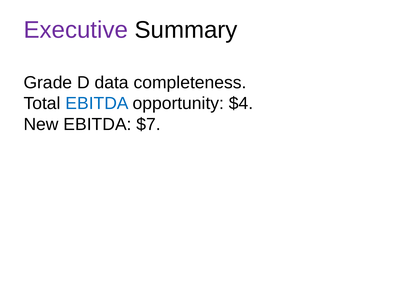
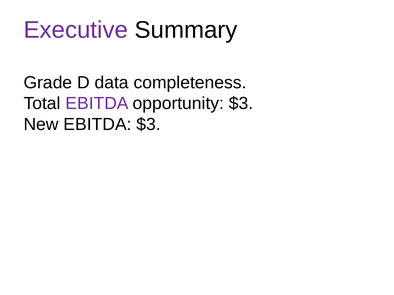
EBITDA colour: blue -> purple (97, 104)
opportunity $4: $4 -> $3 (241, 104)
EBITDA $7: $7 -> $3 (149, 125)
